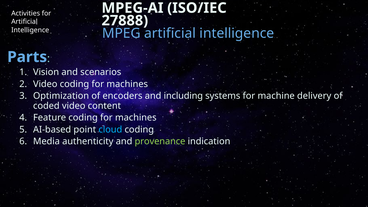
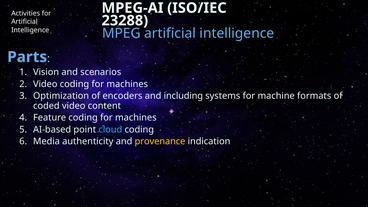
27888: 27888 -> 23288 (125, 21)
delivery: delivery -> formats (314, 96)
provenance colour: light green -> yellow (160, 141)
